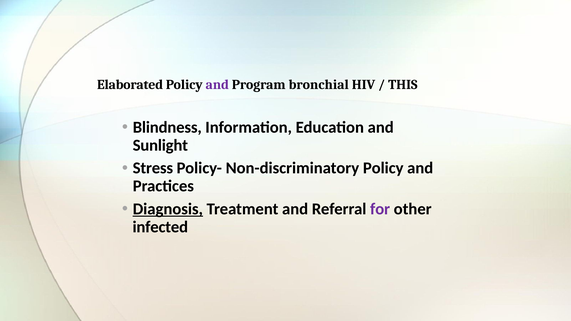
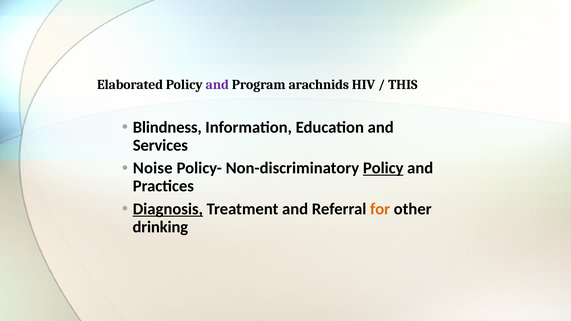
bronchial: bronchial -> arachnids (319, 85)
Sunlight: Sunlight -> Services (160, 145)
Stress: Stress -> Noise (153, 168)
Policy underline: none -> present (383, 168)
for colour: purple -> orange (380, 209)
infected: infected -> drinking (160, 227)
